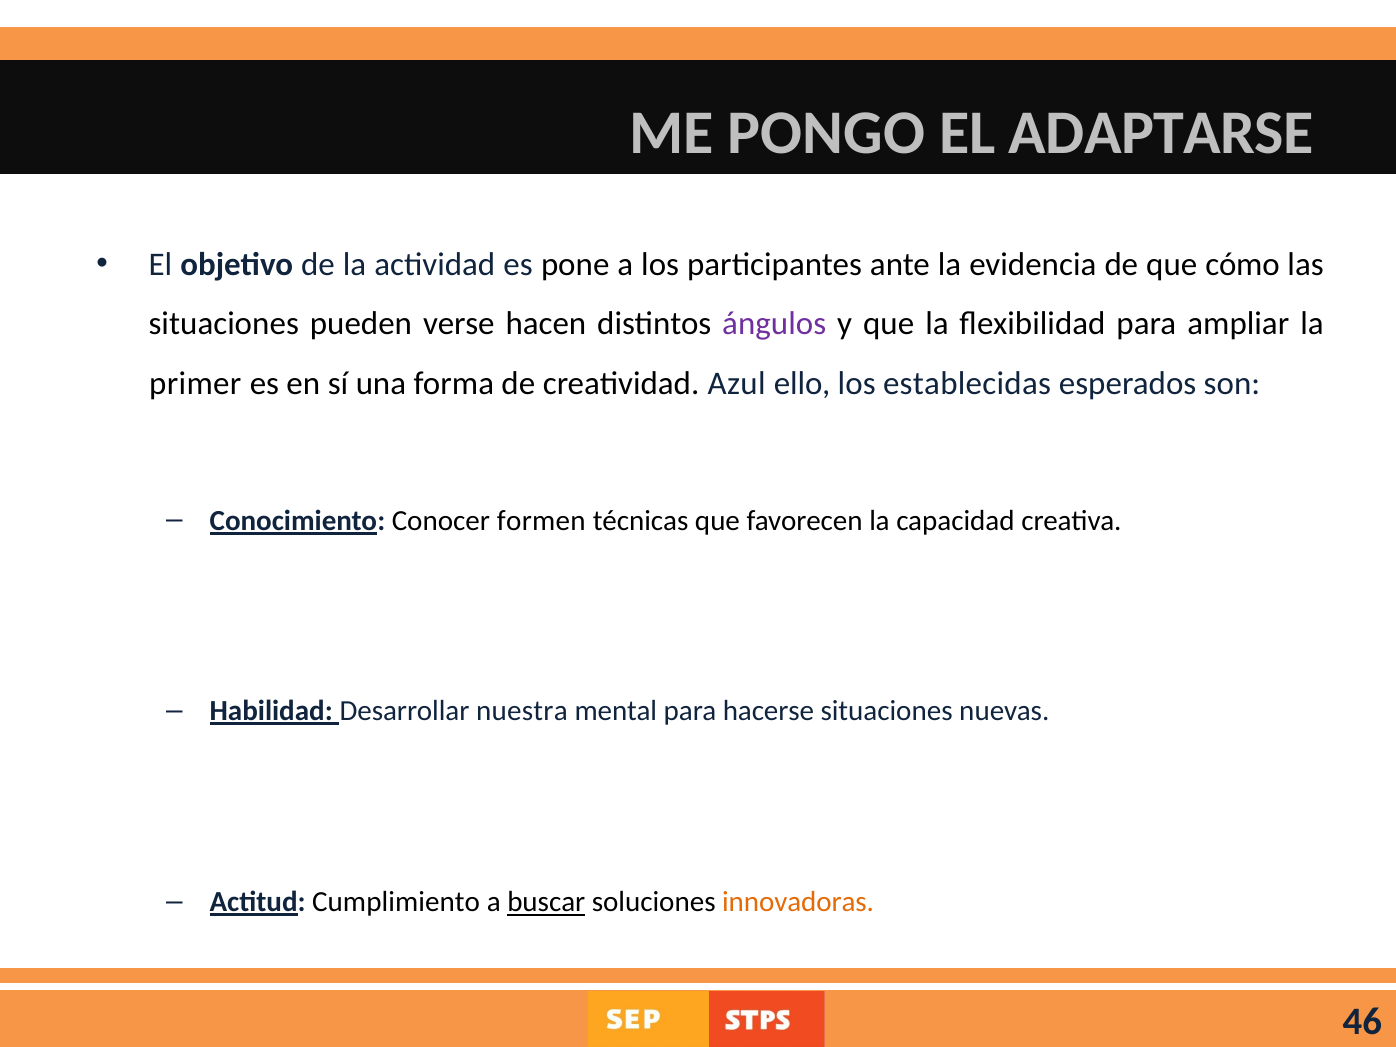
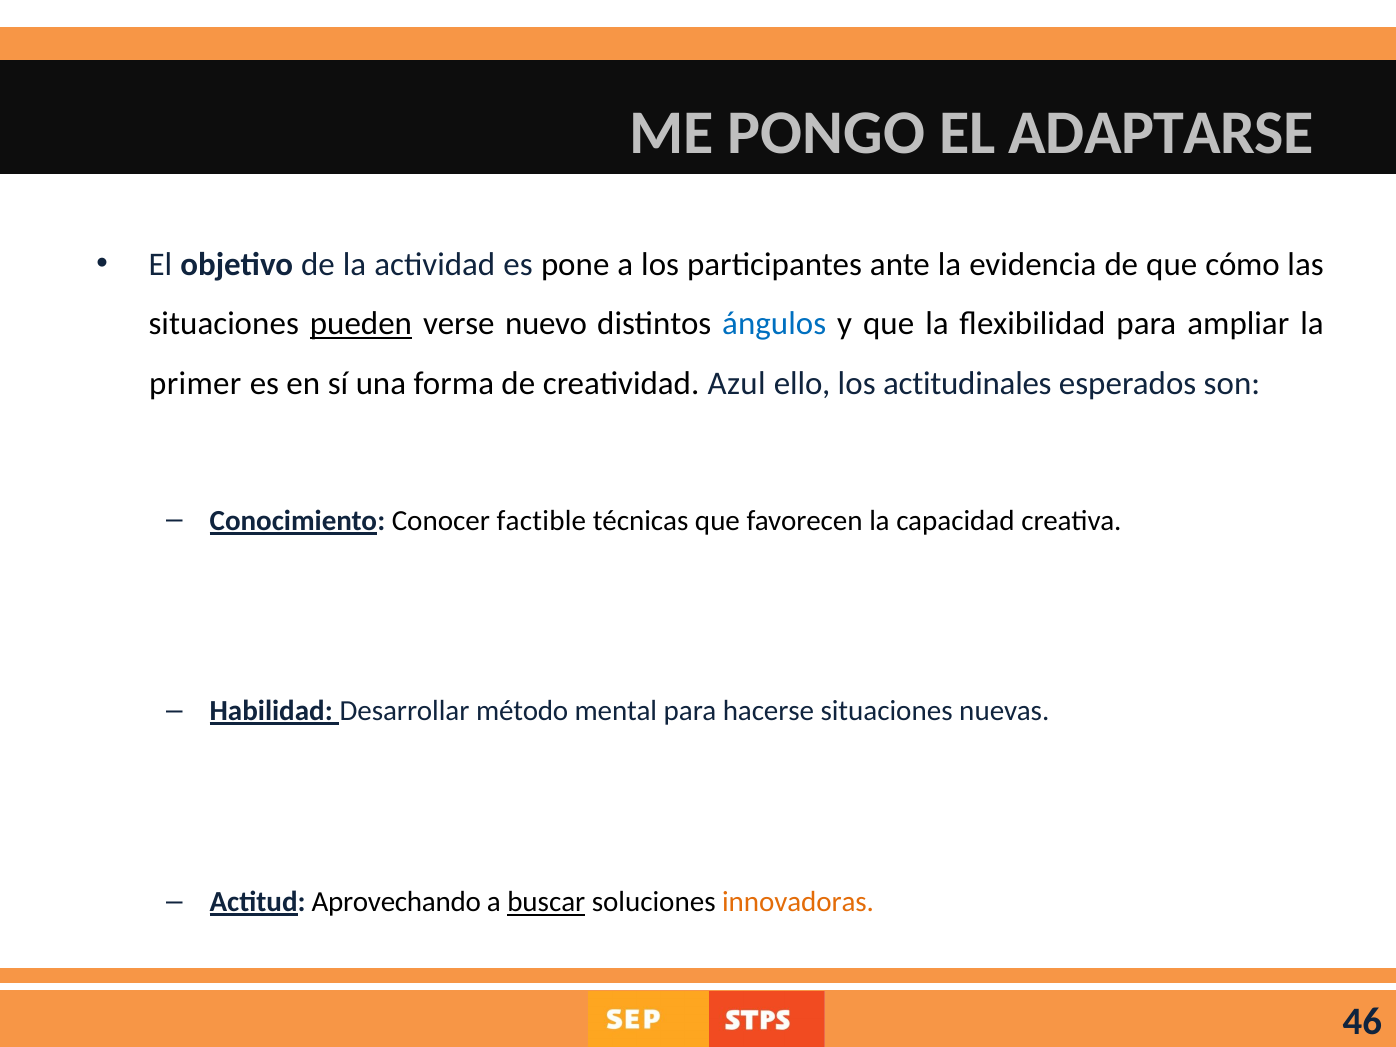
pueden underline: none -> present (361, 324)
hacen: hacen -> nuevo (546, 324)
ángulos colour: purple -> blue (774, 324)
establecidas: establecidas -> actitudinales (967, 383)
formen: formen -> factible (541, 521)
nuestra: nuestra -> método (522, 711)
Cumplimiento: Cumplimiento -> Aprovechando (396, 902)
